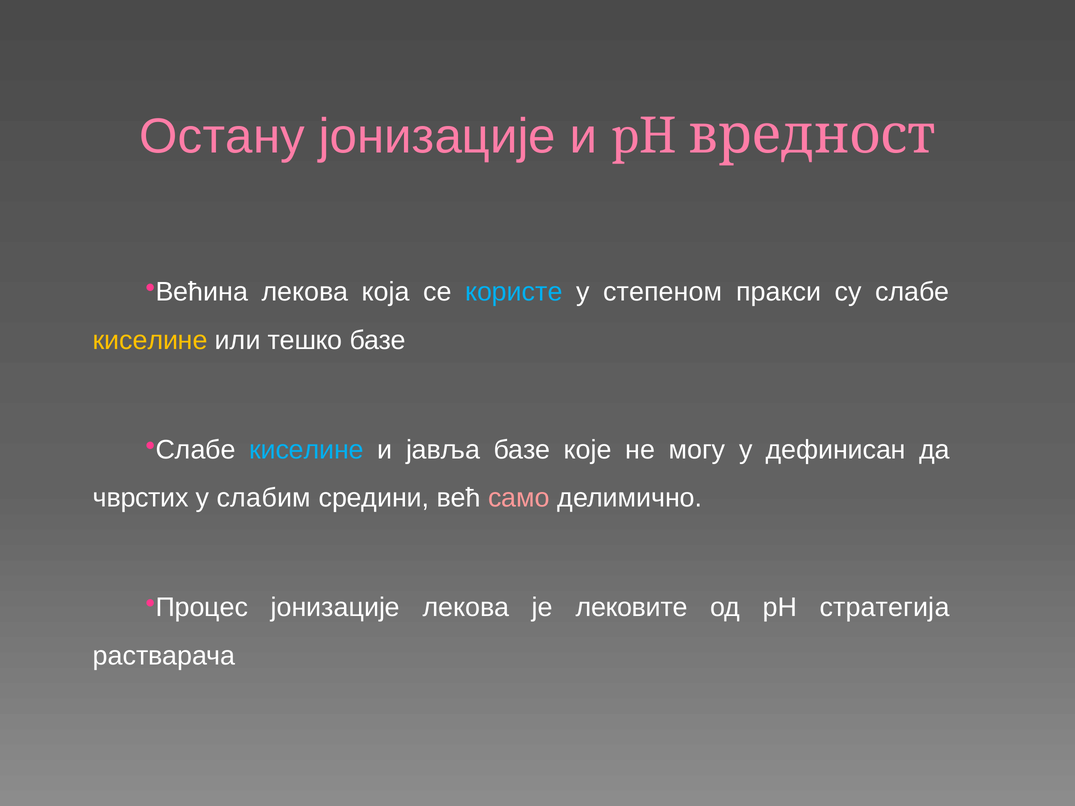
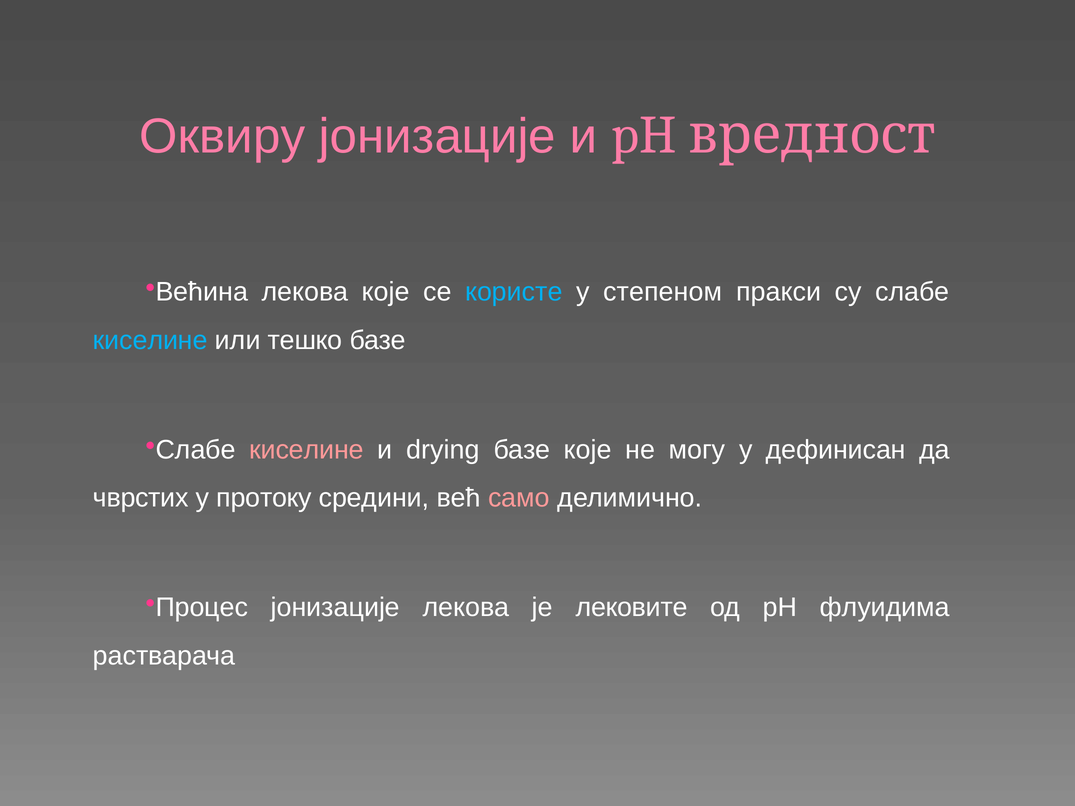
Остану: Остану -> Оквиру (222, 137)
лекова која: која -> које (386, 292)
киселине colour: yellow -> light blue (150, 341)
киселине colour: light blue -> pink (306, 450)
јавља: јавља -> drying (443, 450)
слабим: слабим -> протоку (264, 498)
стратегија: стратегија -> флуидима (885, 607)
